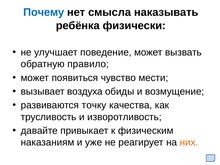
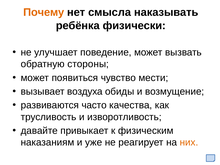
Почему colour: blue -> orange (44, 12)
правило: правило -> стороны (88, 64)
точку: точку -> часто (94, 105)
